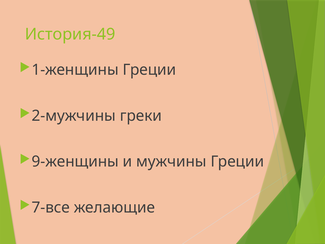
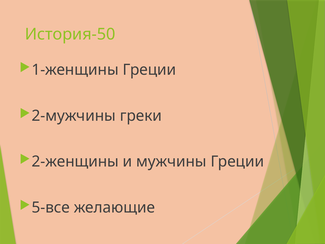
История-49: История-49 -> История-50 (70, 34)
9-женщины: 9-женщины -> 2-женщины (75, 162)
7-все: 7-все -> 5-все (51, 207)
